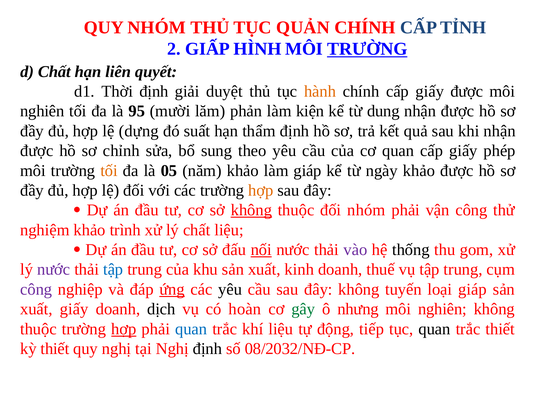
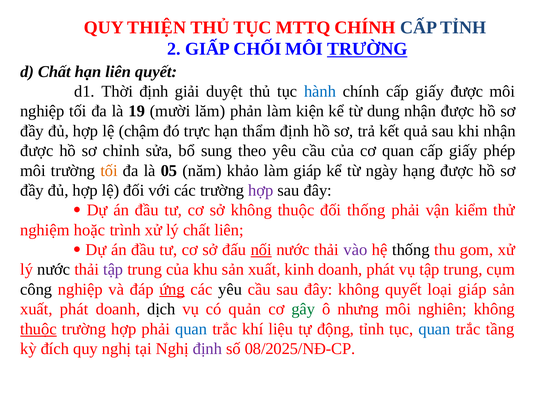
QUY NHÓM: NHÓM -> THIỆN (157, 27)
QUẢN: QUẢN -> MTTQ (303, 27)
HÌNH: HÌNH -> CHỐI (257, 49)
hành colour: orange -> blue (320, 91)
nghiên: nghiên -> nghiệp (42, 111)
95: 95 -> 19 (137, 111)
dựng: dựng -> chậm (139, 131)
suất: suất -> trực (197, 131)
ngày khảo: khảo -> hạng (419, 171)
hợp colour: orange -> purple (261, 190)
không underline: present -> none (251, 210)
đối nhóm: nhóm -> thống (366, 210)
vận công: công -> kiểm (471, 210)
nghiệm khảo: khảo -> hoặc (89, 230)
chất liệu: liệu -> liên (229, 230)
nước colour: purple -> black (54, 270)
tập colour: blue -> purple (113, 270)
doanh thuế: thuế -> phát (381, 270)
công colour: purple -> black (36, 289)
không tuyến: tuyến -> quyết (403, 289)
xuất giấy: giấy -> phát (74, 309)
hoàn: hoàn -> quản (245, 309)
thuộc underline: none -> present (38, 329)
hợp underline: present -> none (124, 329)
động tiếp: tiếp -> tỉnh (372, 329)
quan colour: black -> blue (435, 329)
trắc thiết: thiết -> tầng (500, 329)
kỳ thiết: thiết -> đích (55, 349)
định colour: black -> purple (207, 349)
08/2032/NĐ-CP: 08/2032/NĐ-CP -> 08/2025/NĐ-CP (300, 349)
